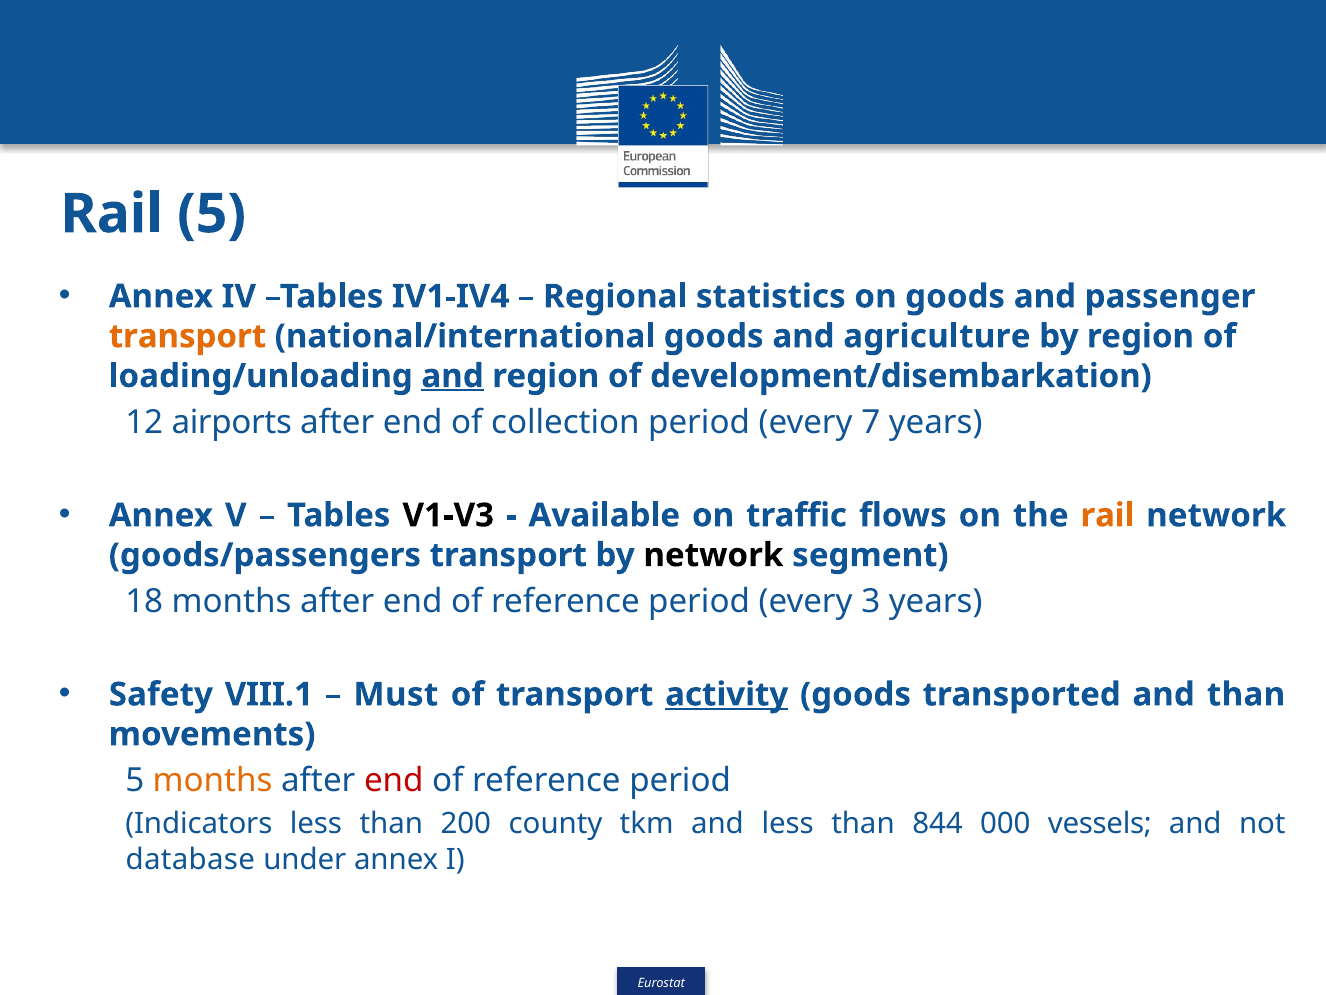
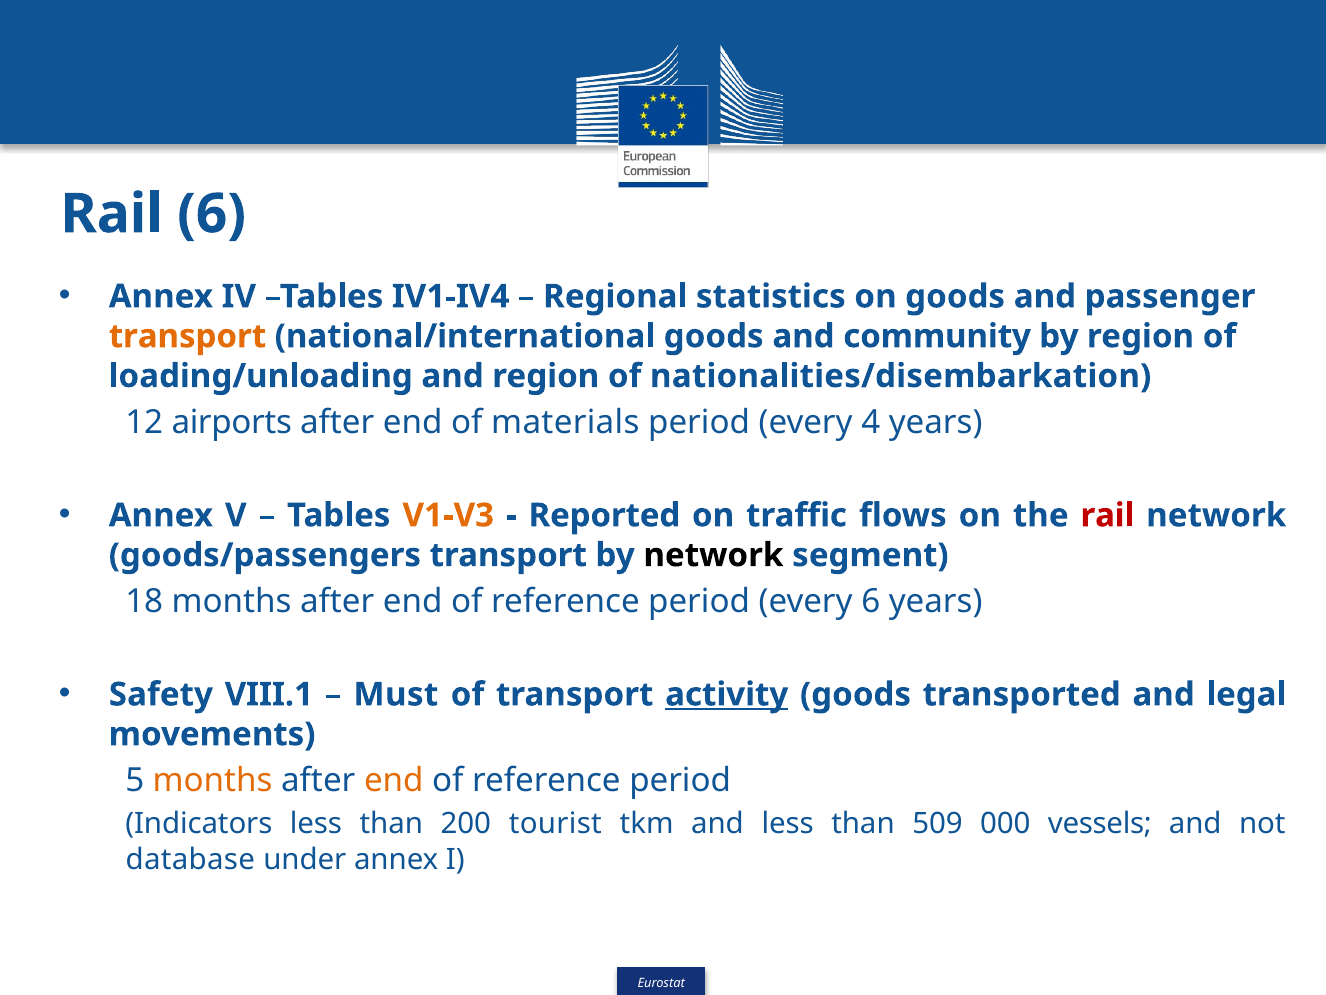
Rail 5: 5 -> 6 (212, 214)
agriculture: agriculture -> community (937, 336)
and underline: present -> none (453, 376)
development/disembarkation: development/disembarkation -> nationalities/disembarkation (901, 376)
collection: collection -> materials (565, 422)
7: 7 -> 4 (871, 422)
V1-V3 colour: black -> orange (448, 515)
Available: Available -> Reported (604, 515)
rail colour: orange -> red (1107, 515)
every 3: 3 -> 6 (871, 601)
and than: than -> legal (1246, 694)
end colour: red -> orange (394, 780)
county: county -> tourist (555, 824)
844: 844 -> 509 (938, 824)
